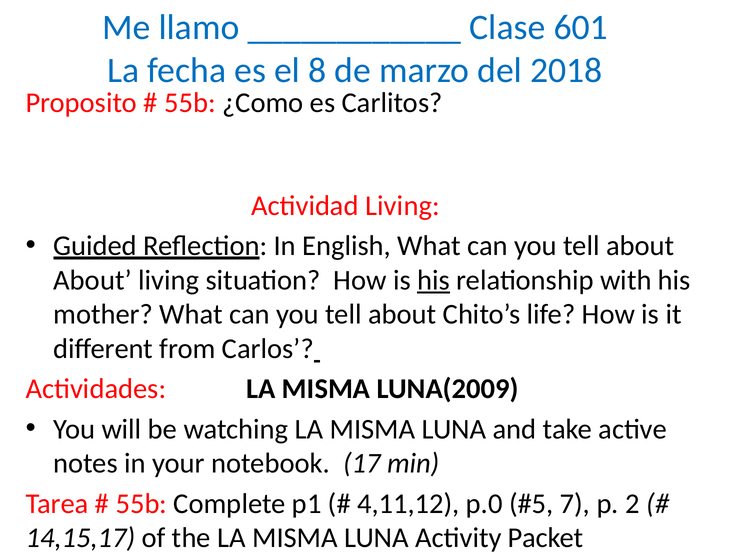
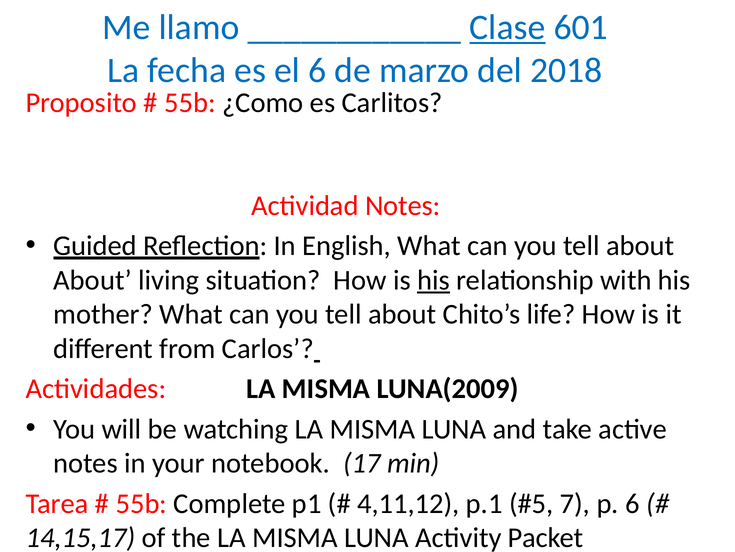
Clase underline: none -> present (507, 28)
el 8: 8 -> 6 (317, 70)
Actividad Living: Living -> Notes (403, 205)
p.0: p.0 -> p.1 (484, 503)
p 2: 2 -> 6 (632, 503)
